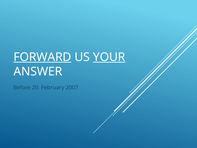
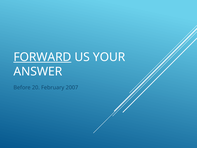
YOUR underline: present -> none (109, 57)
